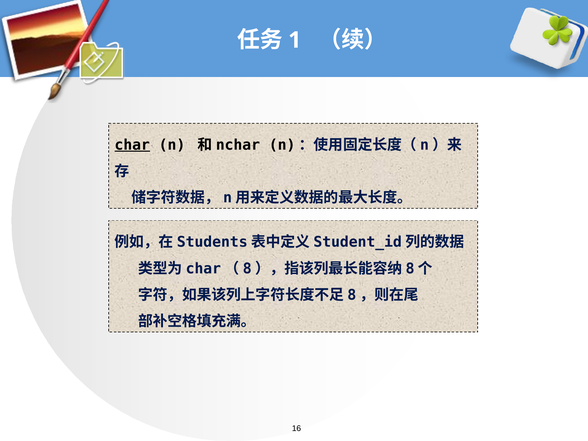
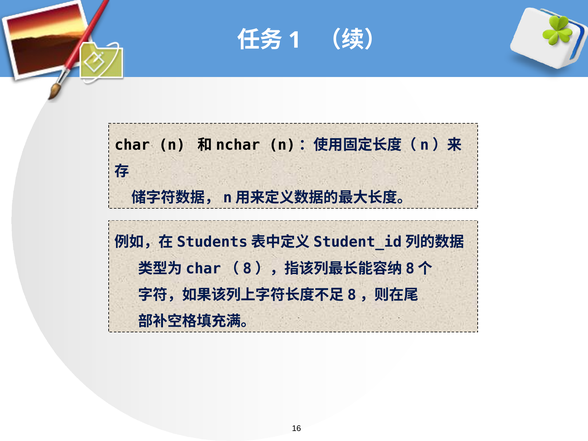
char underline: present -> none (132, 145)
